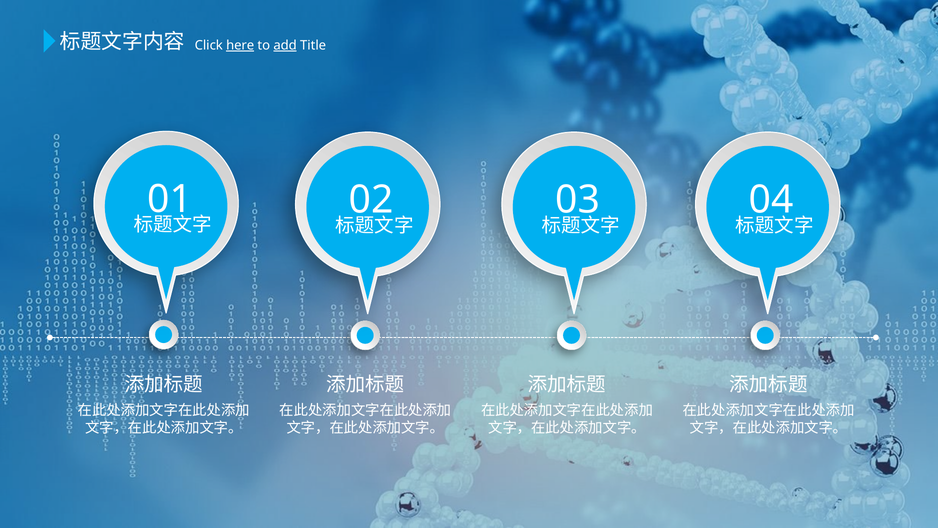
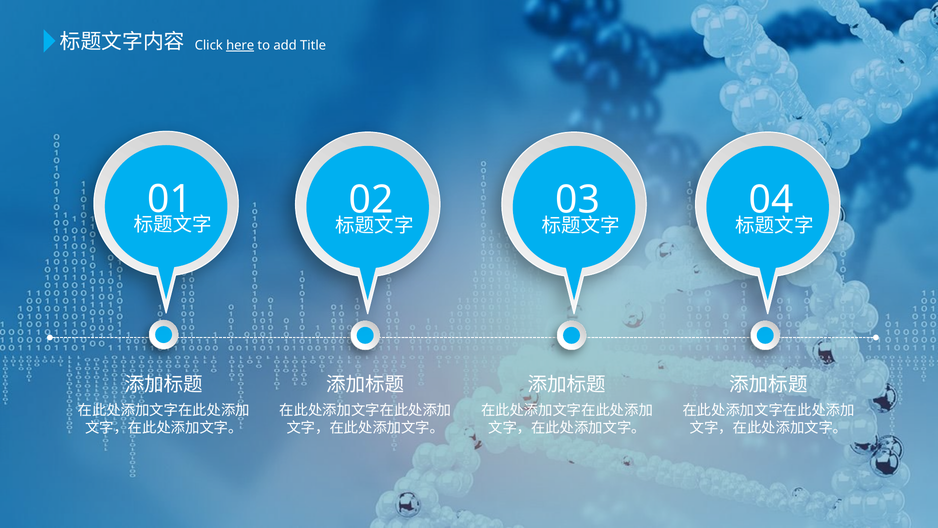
add underline: present -> none (285, 45)
